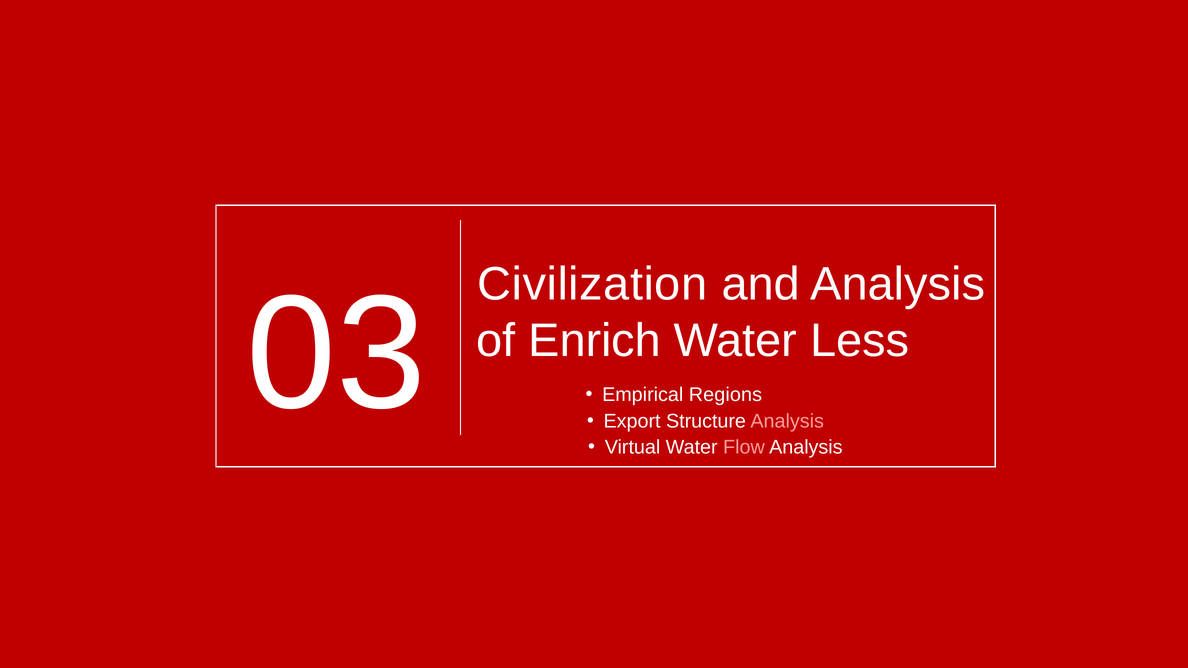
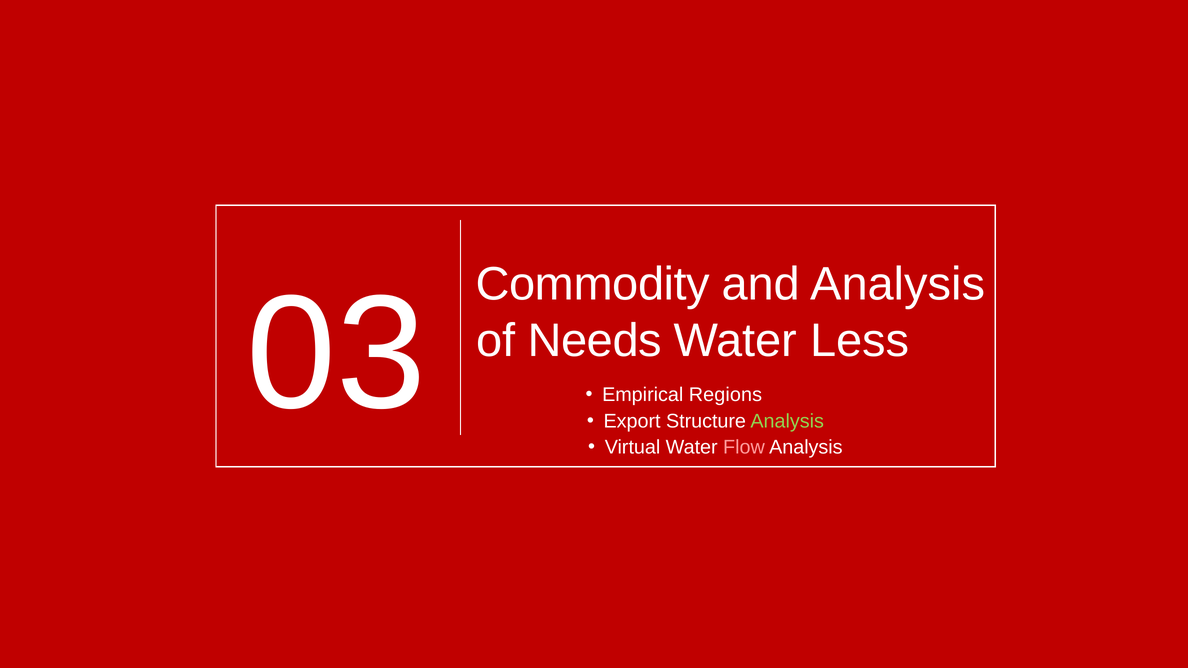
Civilization: Civilization -> Commodity (593, 284)
Enrich: Enrich -> Needs (595, 341)
Analysis colour: pink -> light green (787, 422)
